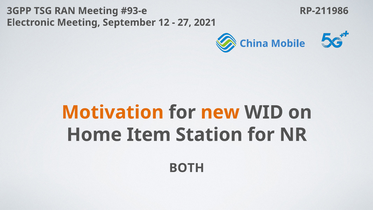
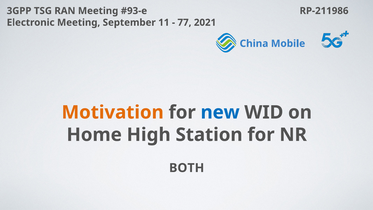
12: 12 -> 11 (164, 22)
27: 27 -> 77 (184, 22)
new colour: orange -> blue (220, 112)
Item: Item -> High (149, 135)
